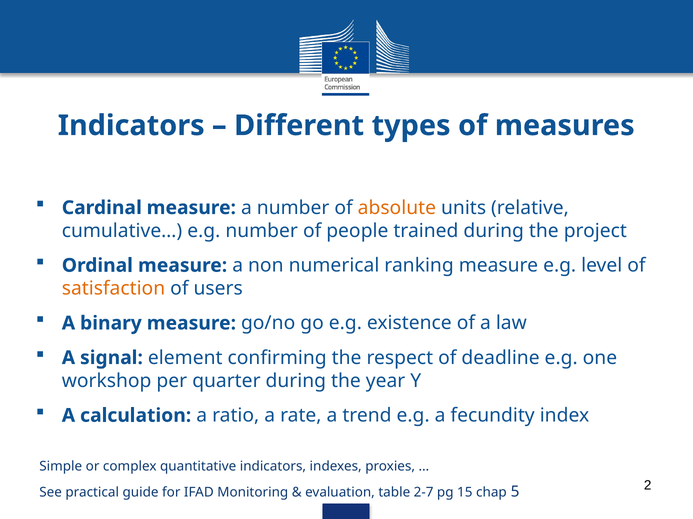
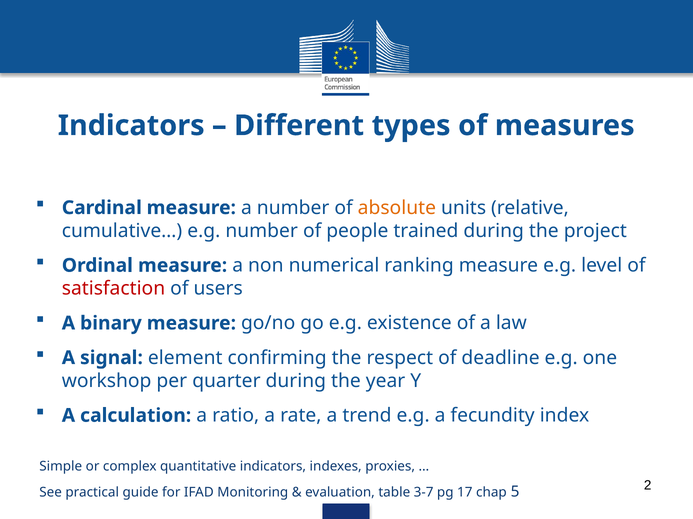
satisfaction colour: orange -> red (113, 289)
2-7: 2-7 -> 3-7 (424, 493)
15: 15 -> 17 (465, 493)
